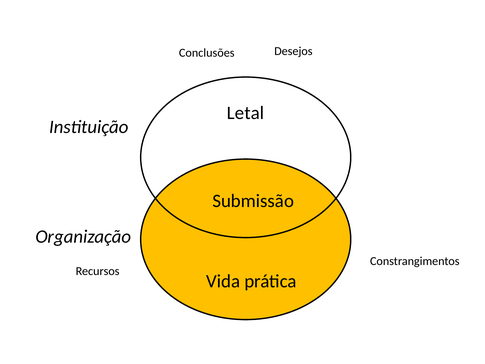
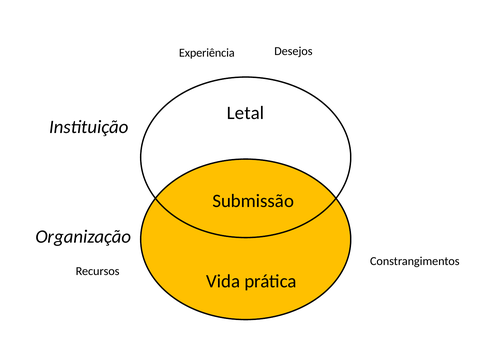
Conclusões: Conclusões -> Experiência (207, 53)
